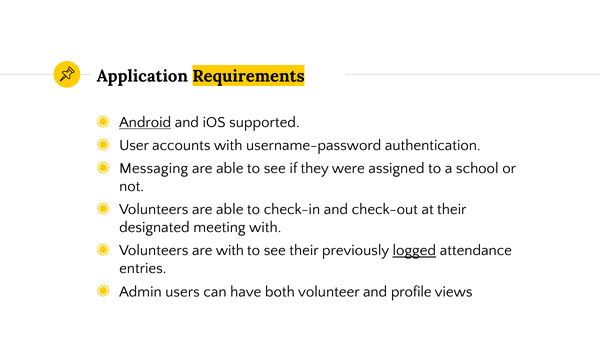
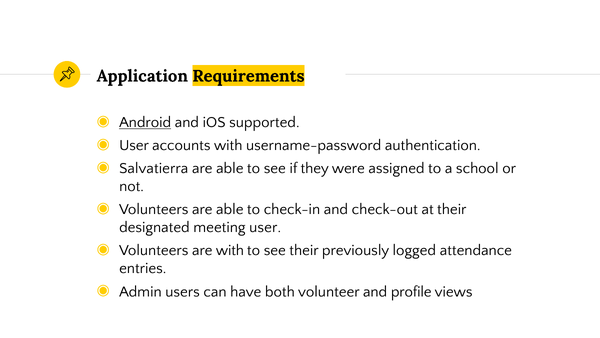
Messaging: Messaging -> Salvatierra (154, 168)
meeting with: with -> user (265, 227)
logged underline: present -> none (414, 250)
